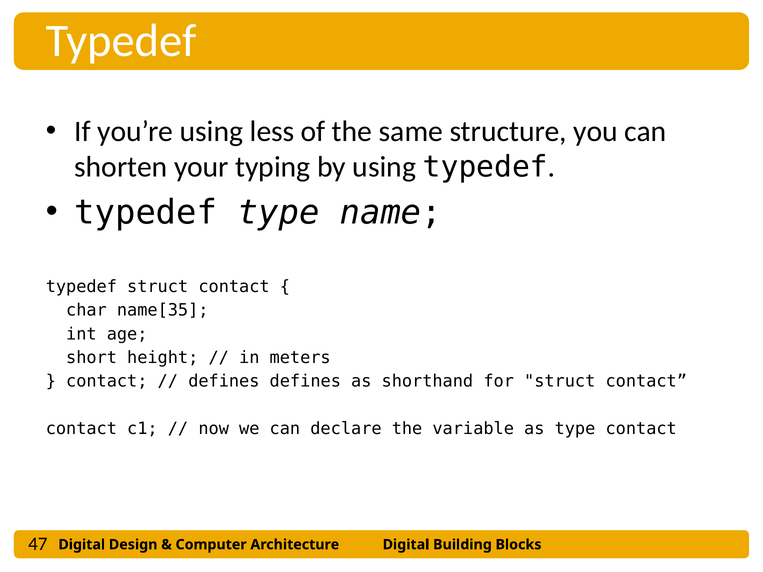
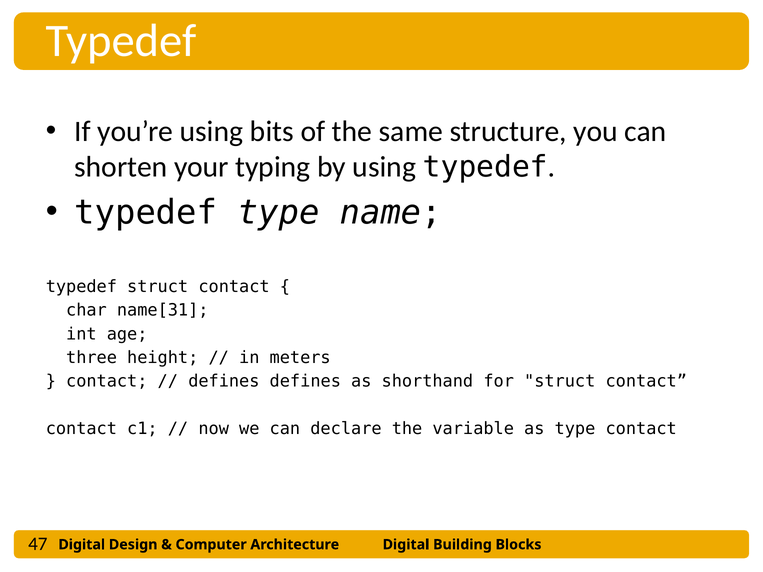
less: less -> bits (272, 132)
name[35: name[35 -> name[31 (163, 310)
short: short -> three (92, 358)
